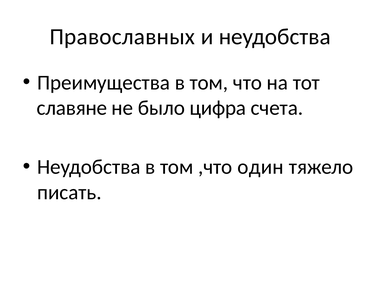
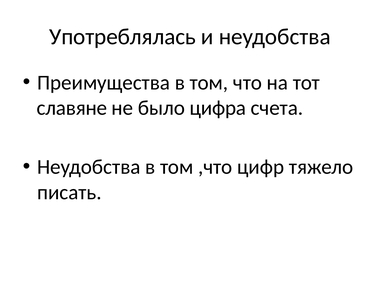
Православных: Православных -> Употреблялась (122, 37)
один: один -> цифр (261, 167)
